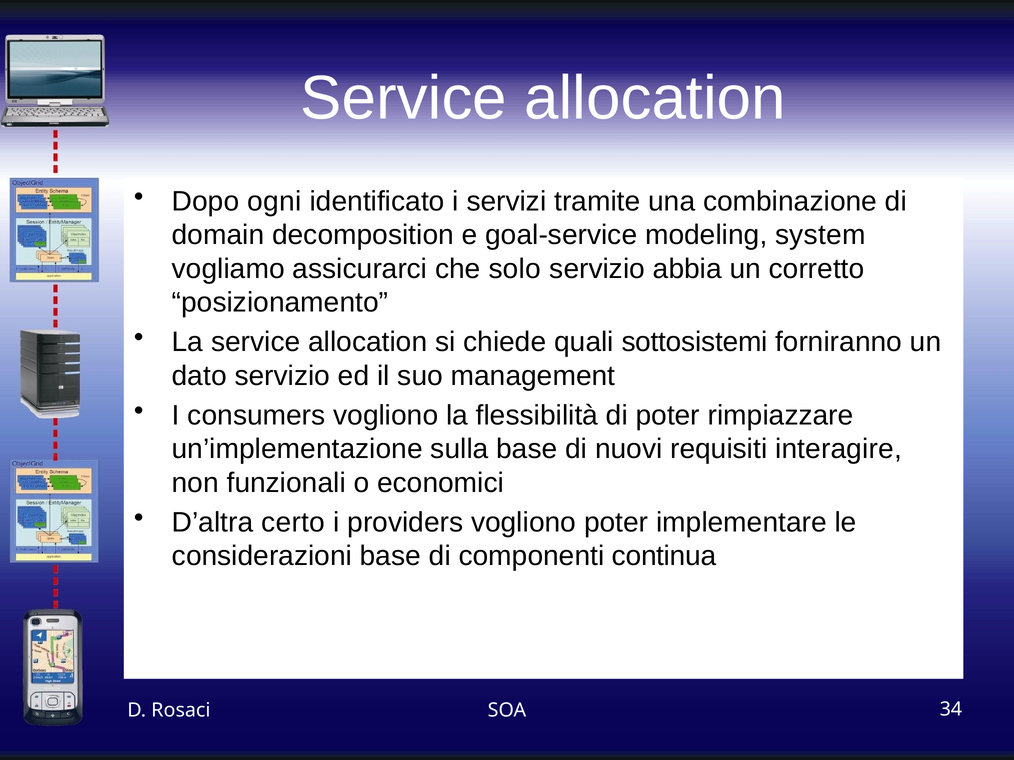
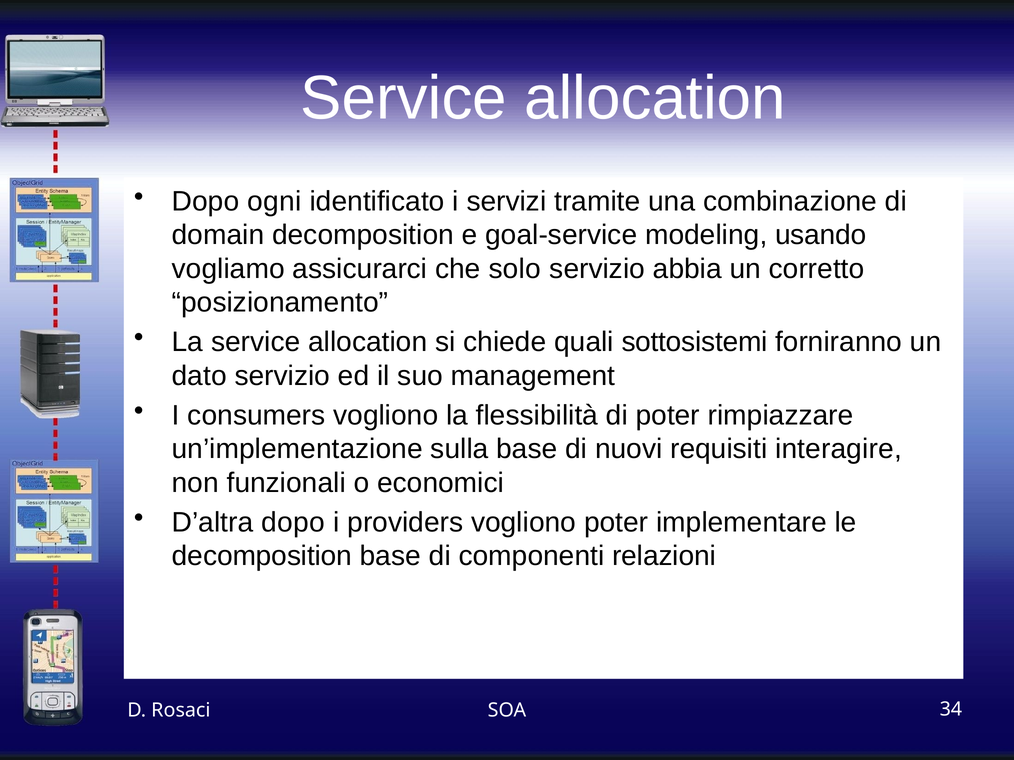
system: system -> usando (821, 235)
D’altra certo: certo -> dopo (293, 523)
considerazioni: considerazioni -> decomposition (262, 556)
continua: continua -> relazioni (664, 556)
